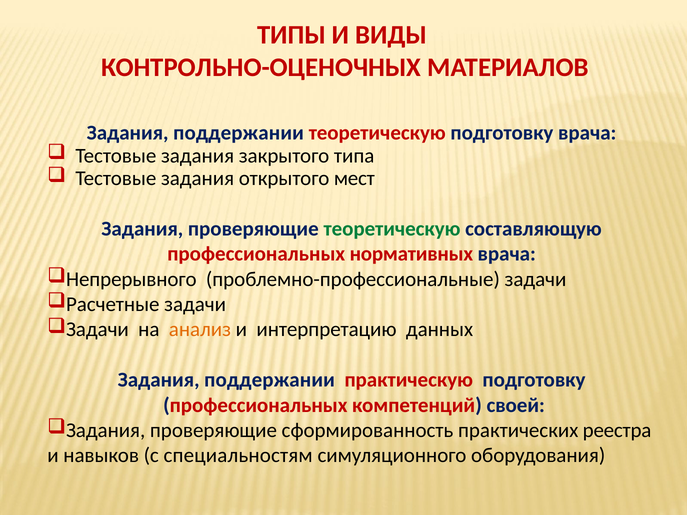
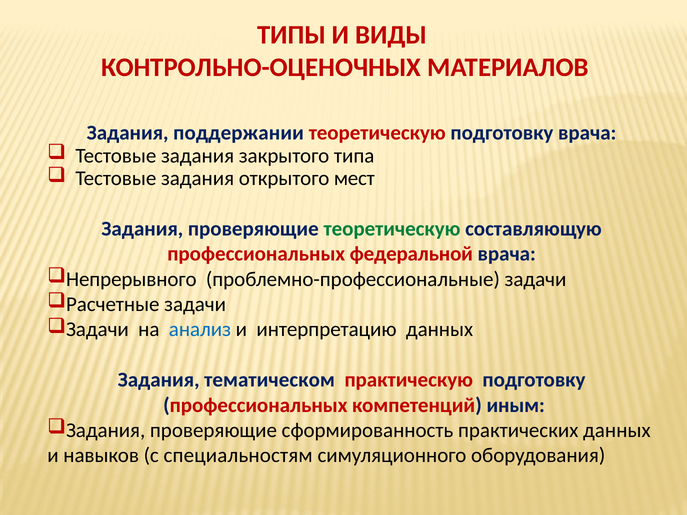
нормативных: нормативных -> федеральной (411, 254)
анализ colour: orange -> blue (200, 330)
поддержании: поддержании -> тематическом (270, 380)
своей: своей -> иным (516, 405)
практических реестра: реестра -> данных (617, 430)
